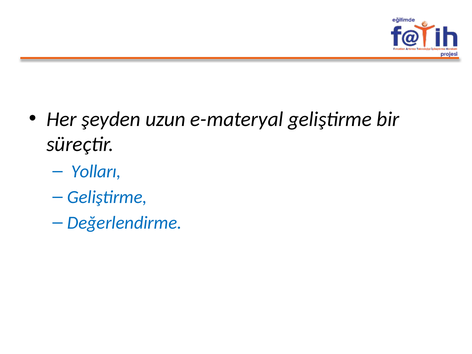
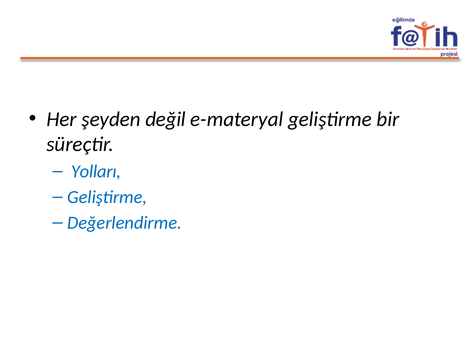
uzun: uzun -> değil (166, 119)
